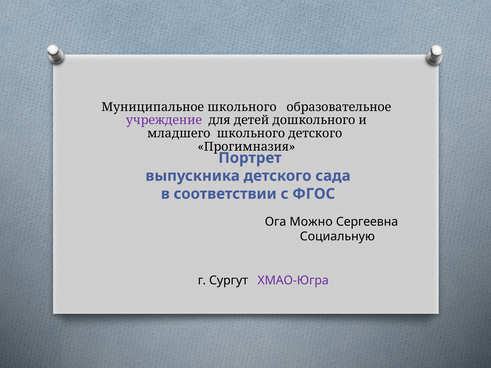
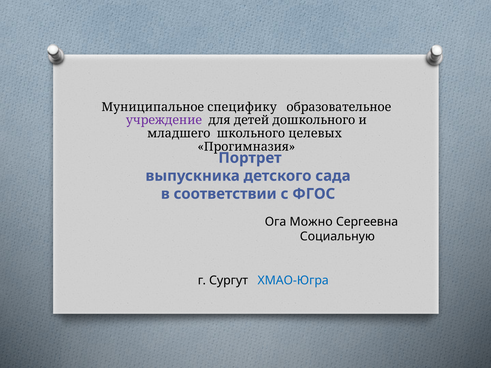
Муниципальное школьного: школьного -> специфику (242, 107)
школьного детского: детского -> целевых (315, 134)
ХМАО-Югра colour: purple -> blue (293, 281)
